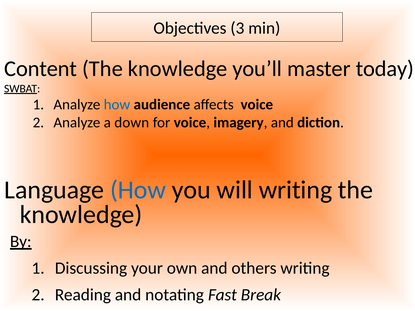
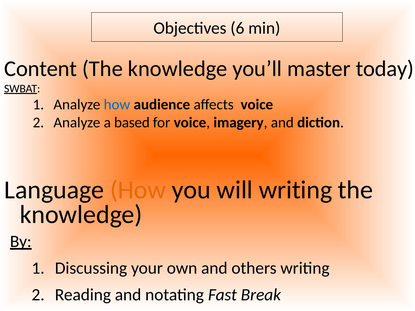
3: 3 -> 6 (237, 28)
down: down -> based (132, 123)
How colour: blue -> orange (138, 190)
